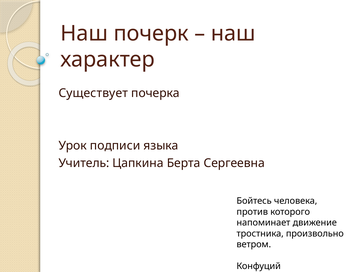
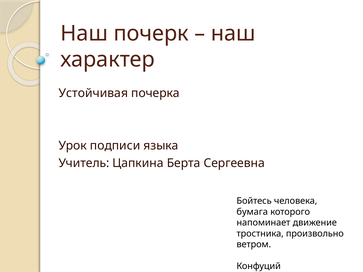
Существует: Существует -> Устойчивая (93, 93)
против: против -> бумага (252, 212)
